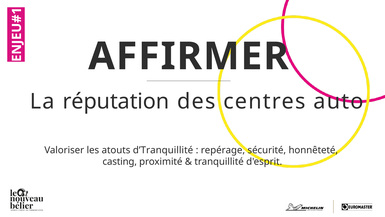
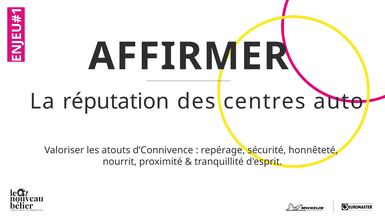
d’Tranquillité: d’Tranquillité -> d’Connivence (163, 150)
casting: casting -> nourrit (120, 161)
